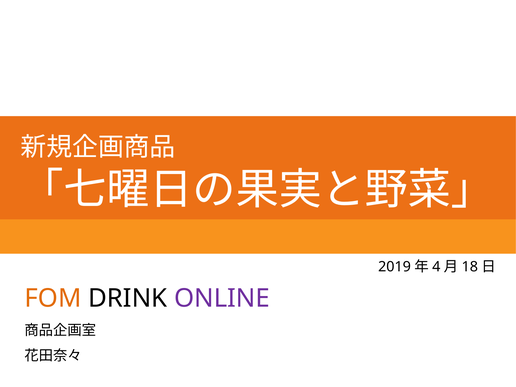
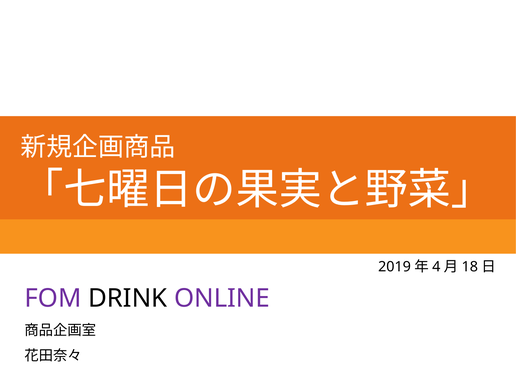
FOM colour: orange -> purple (53, 298)
